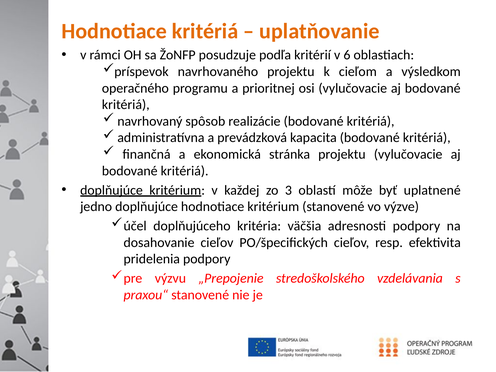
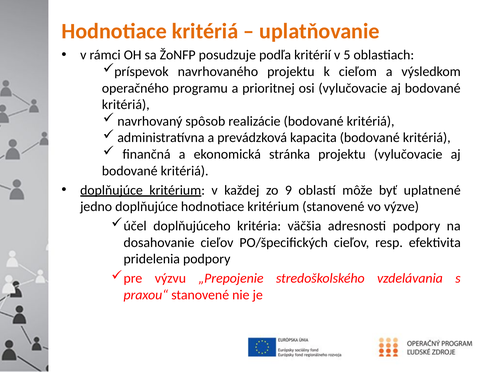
6: 6 -> 5 (347, 55)
3: 3 -> 9 (288, 190)
